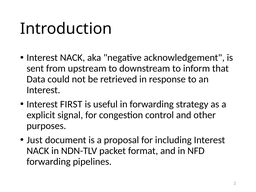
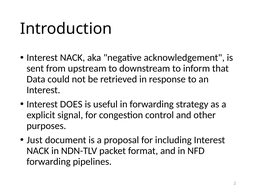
FIRST: FIRST -> DOES (71, 104)
